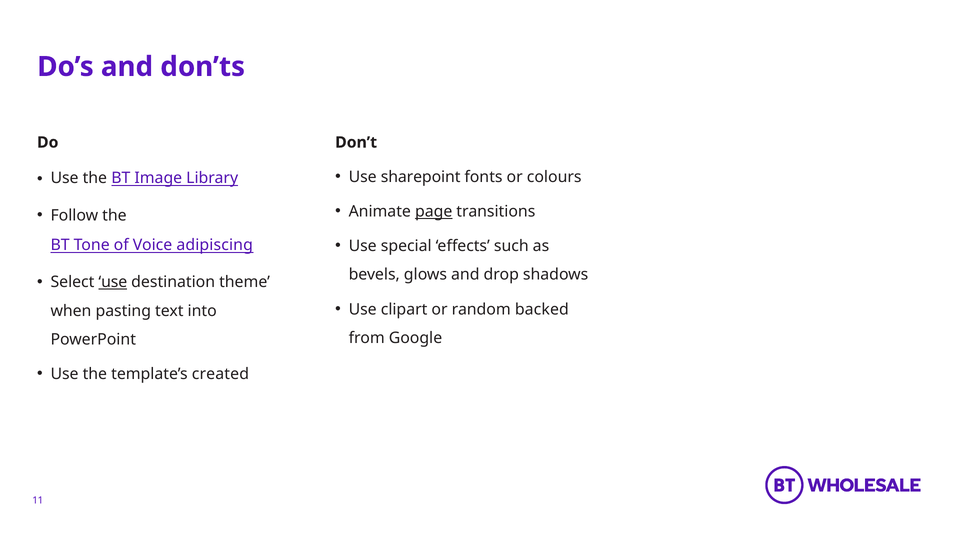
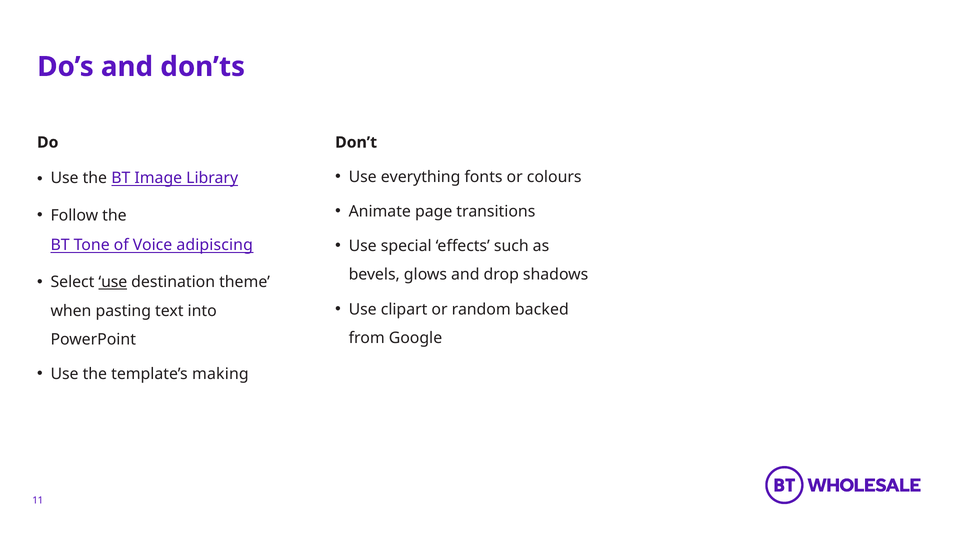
sharepoint: sharepoint -> everything (421, 177)
page underline: present -> none (434, 212)
created: created -> making (220, 374)
